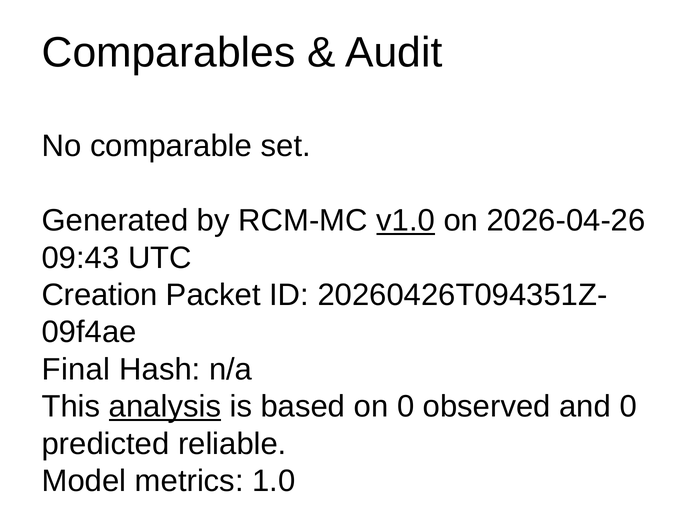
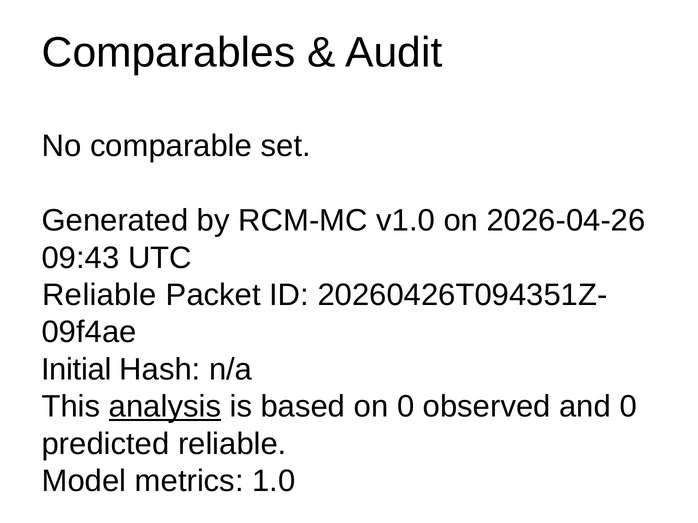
v1.0 underline: present -> none (406, 221)
Creation: Creation -> Reliable (99, 295)
Final: Final -> Initial (76, 370)
